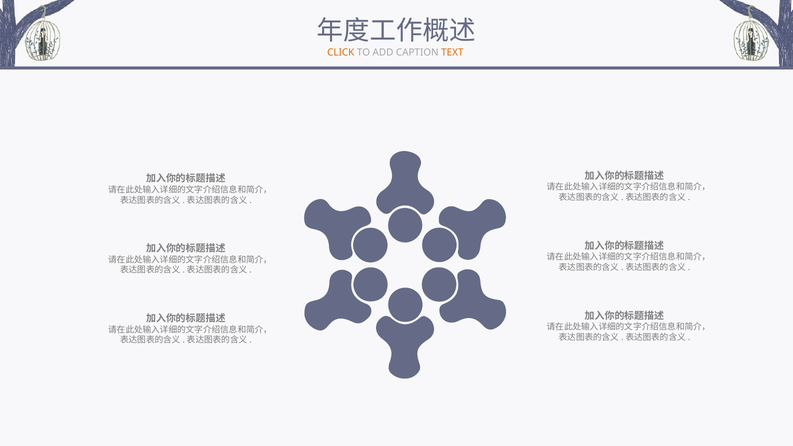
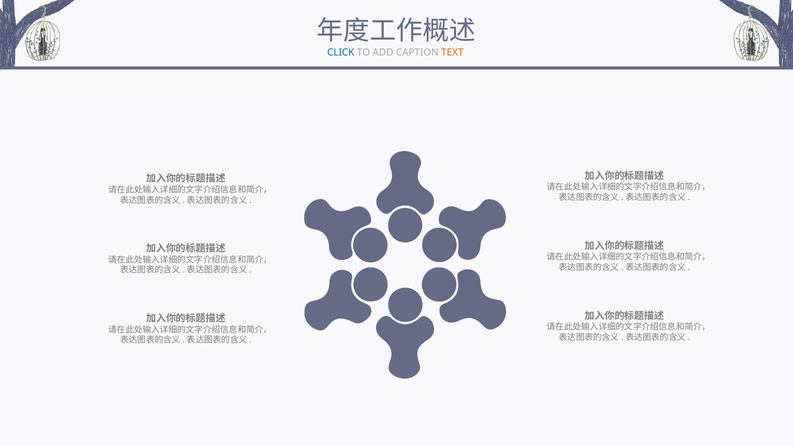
CLICK colour: orange -> blue (341, 52)
